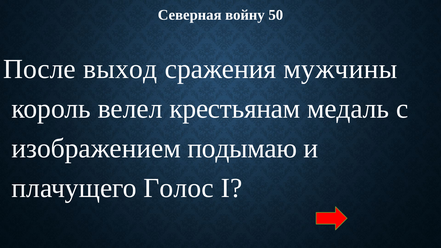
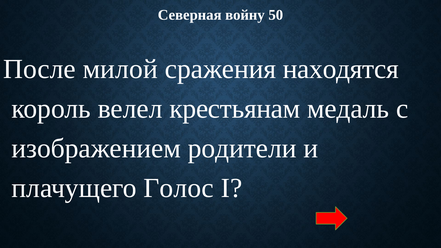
выход: выход -> милой (120, 69)
мужчины: мужчины -> находятся (341, 69)
подымаю: подымаю -> родители (242, 148)
